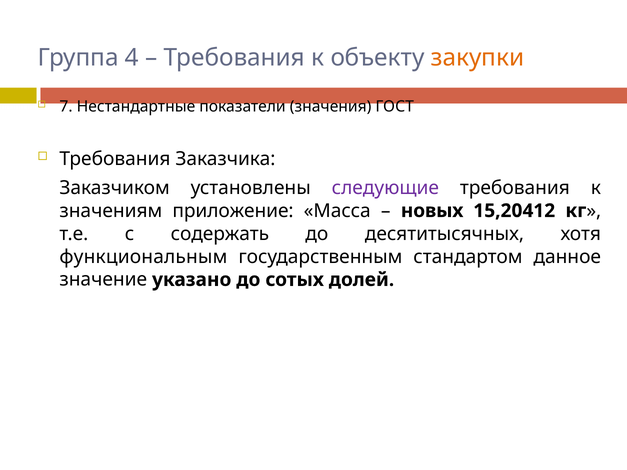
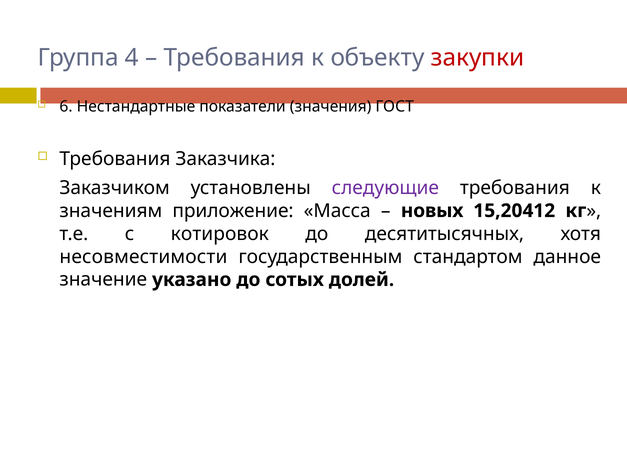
закупки colour: orange -> red (478, 58)
7: 7 -> 6 (66, 107)
содержать: содержать -> котировок (220, 234)
функциональным: функциональным -> несовместимости (143, 257)
